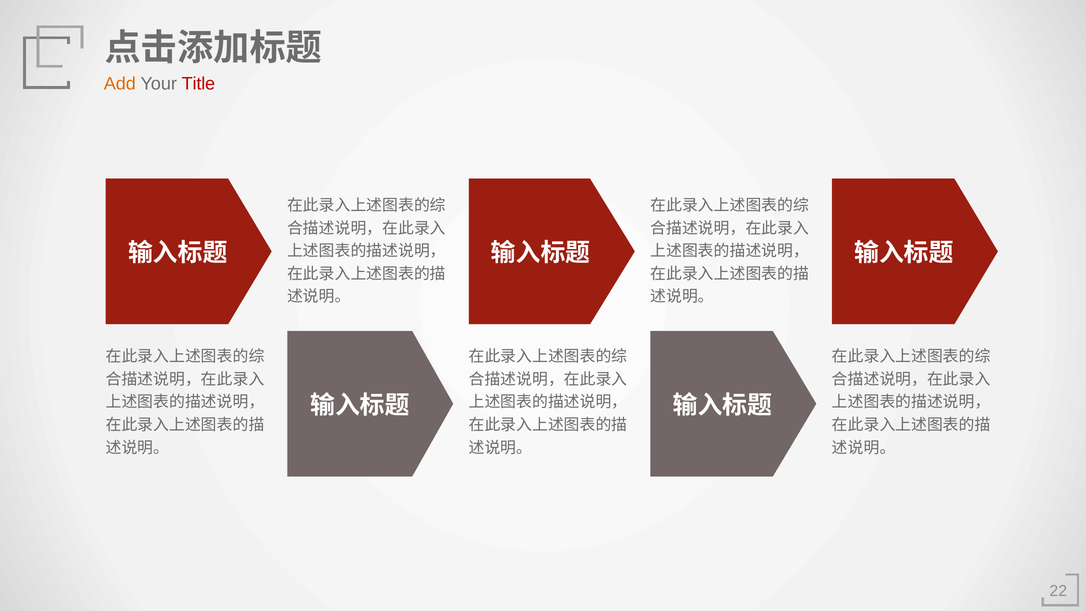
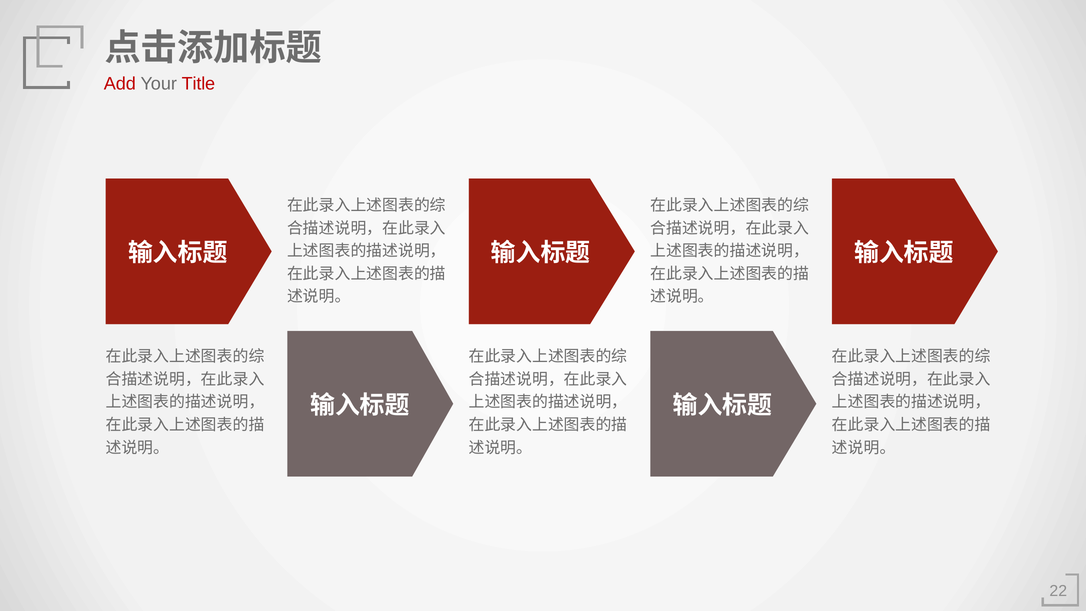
Add colour: orange -> red (120, 84)
